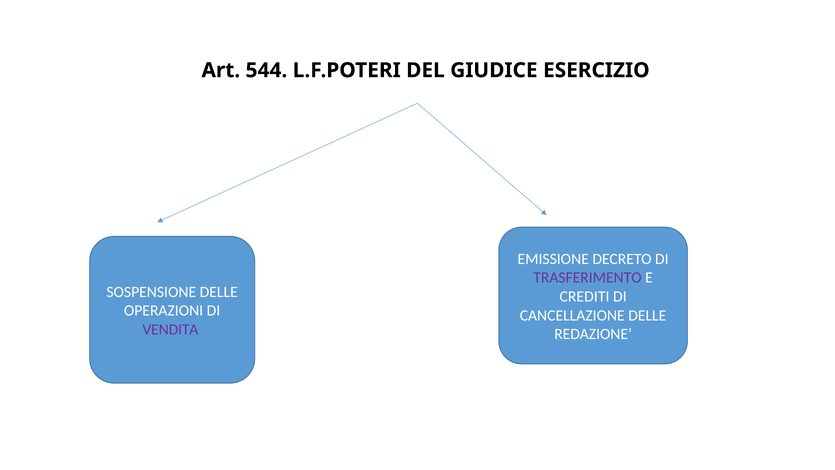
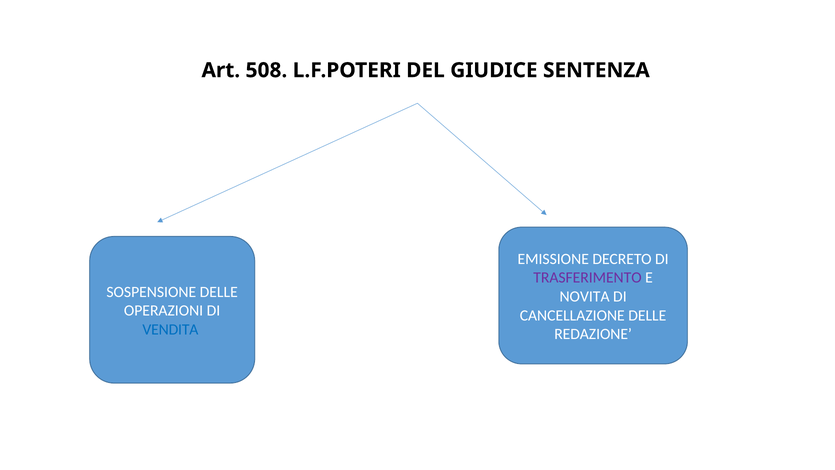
544: 544 -> 508 (266, 70)
ESERCIZIO: ESERCIZIO -> SENTENZA (596, 70)
CREDITI: CREDITI -> NOVITA (585, 296)
VENDITA colour: purple -> blue (170, 329)
